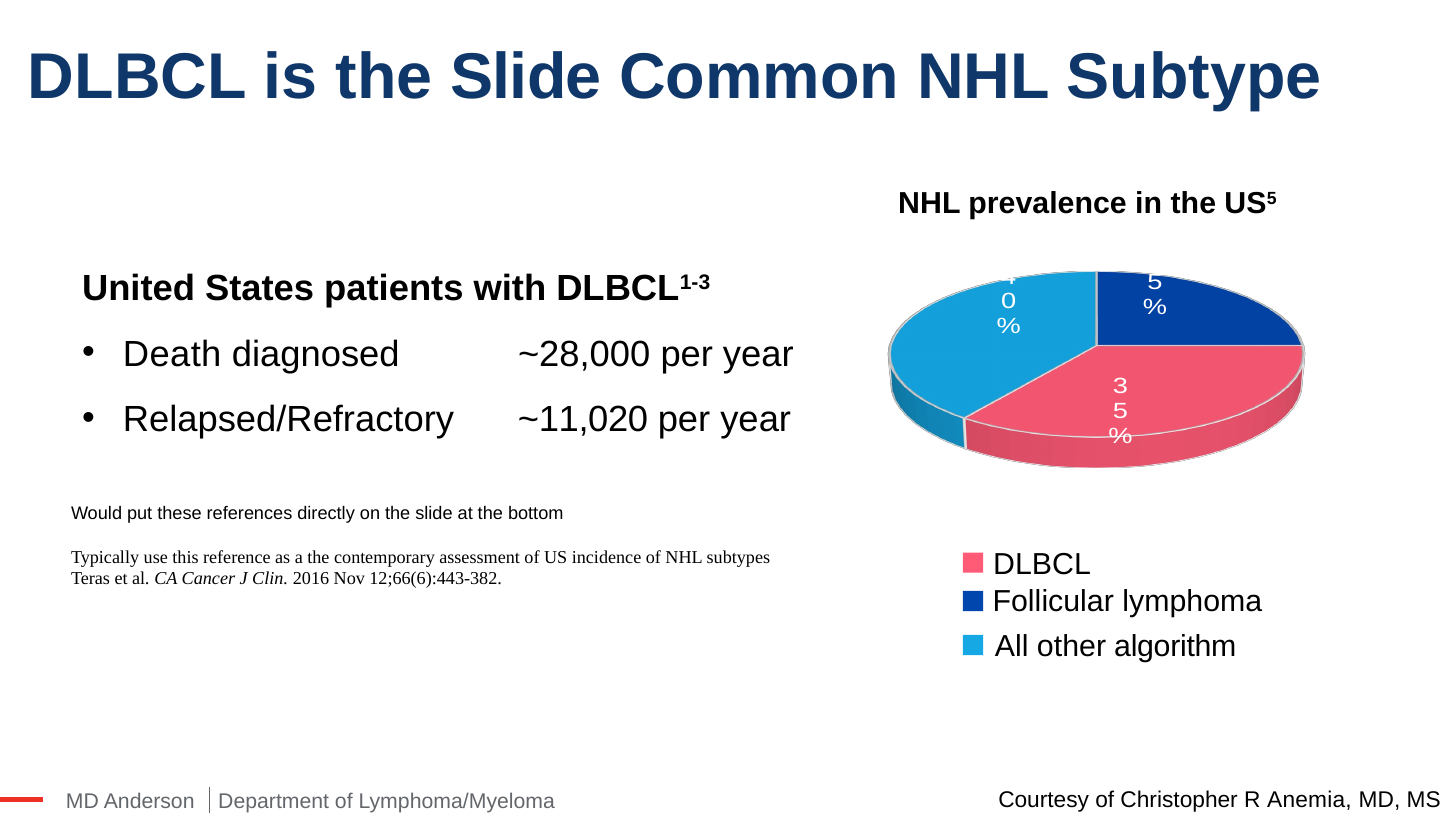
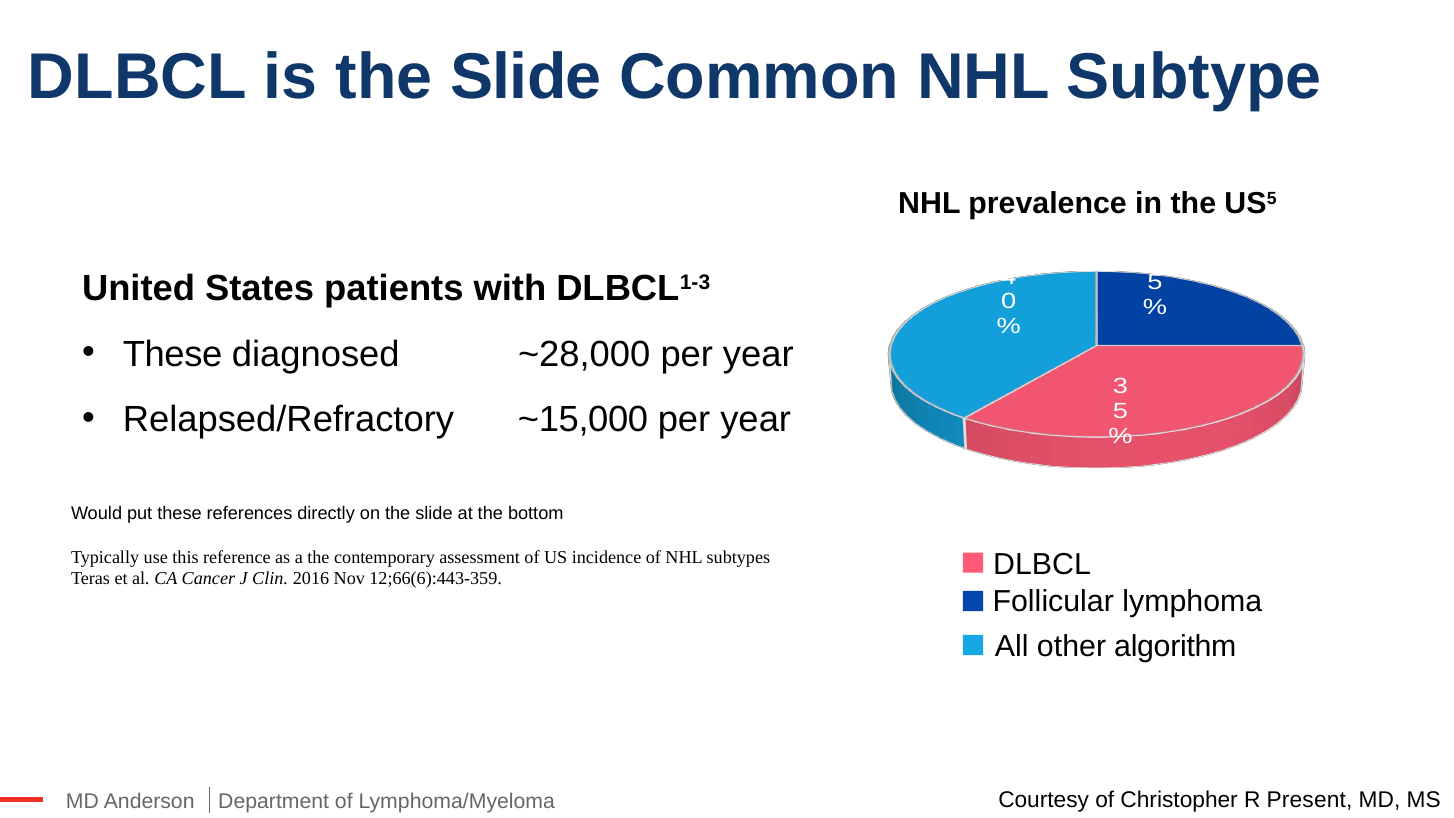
Death: Death -> These (173, 354)
~11,020: ~11,020 -> ~15,000 (583, 419)
12;66(6):443-382: 12;66(6):443-382 -> 12;66(6):443-359 (436, 579)
Anemia: Anemia -> Present (1310, 800)
